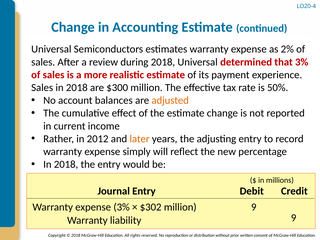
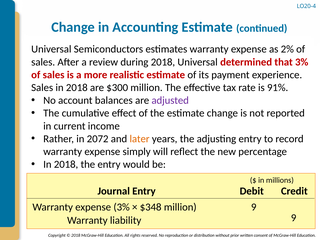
50%: 50% -> 91% (278, 88)
adjusted colour: orange -> purple (170, 100)
2012: 2012 -> 2072 (98, 139)
$302: $302 -> $348 (151, 207)
